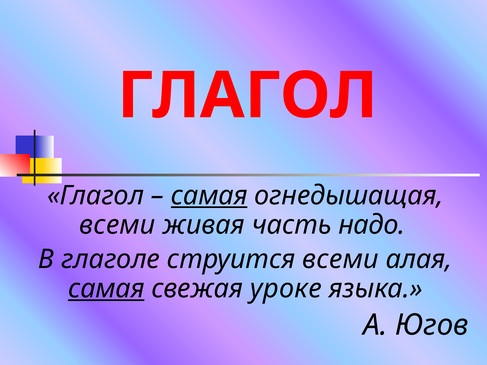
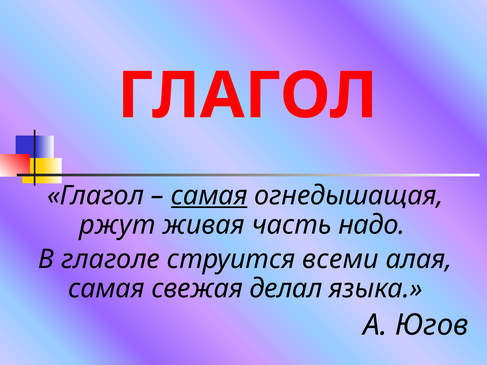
всеми: всеми -> ржут (117, 225)
самая underline: present -> none (106, 289)
уроке: уроке -> делал (286, 289)
